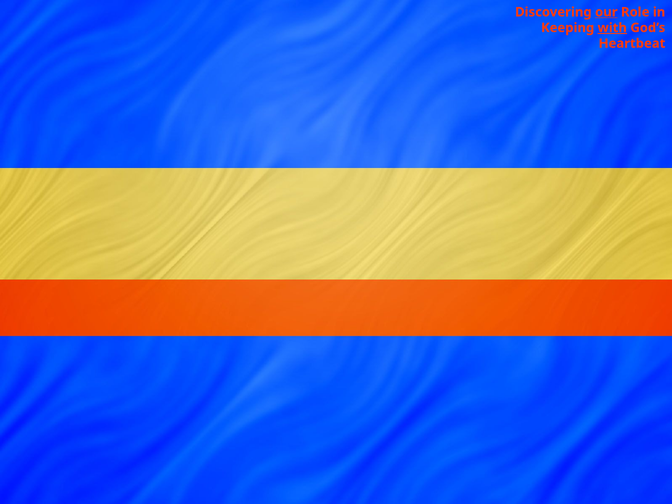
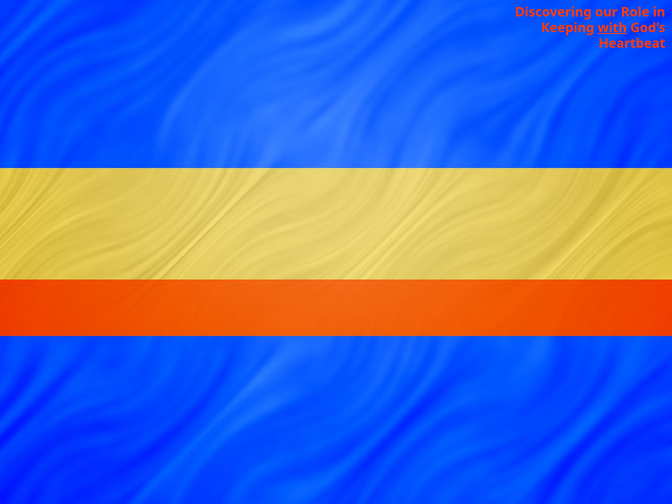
our underline: present -> none (606, 12)
